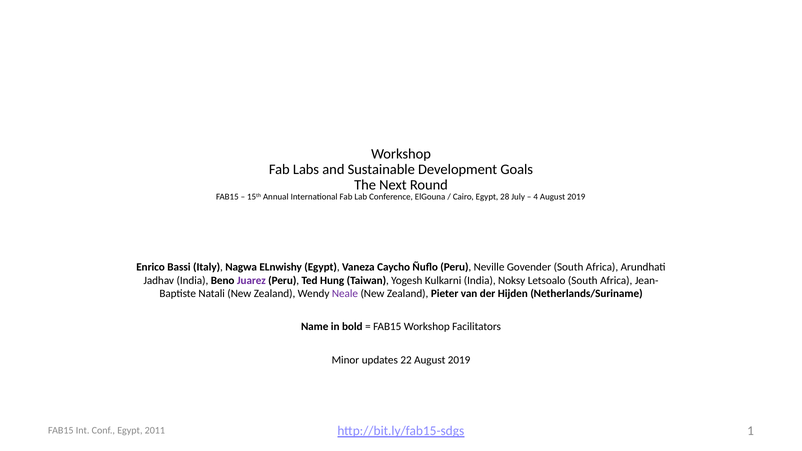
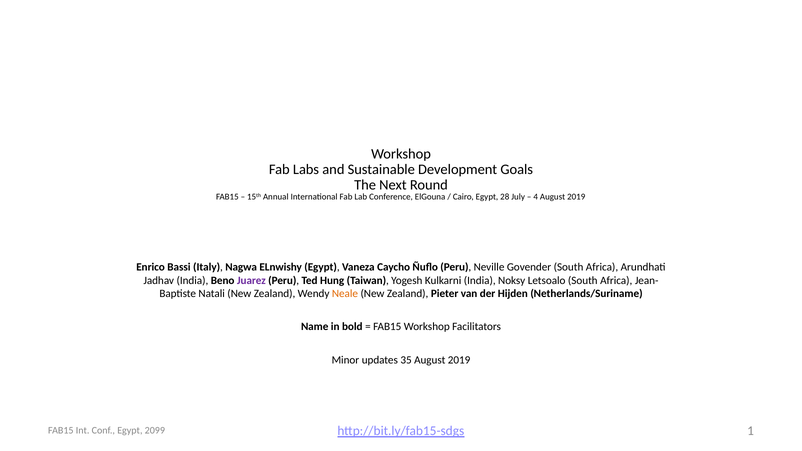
Neale colour: purple -> orange (345, 294)
22: 22 -> 35 (406, 360)
2011: 2011 -> 2099 (155, 431)
